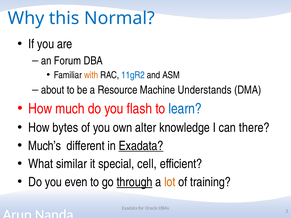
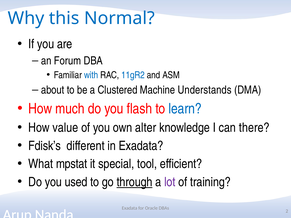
with colour: orange -> blue (91, 75)
Resource: Resource -> Clustered (118, 90)
bytes: bytes -> value (65, 128)
Much’s: Much’s -> Fdisk’s (45, 146)
Exadata underline: present -> none (141, 146)
similar: similar -> mpstat (72, 164)
cell: cell -> tool (147, 164)
even: even -> used (76, 182)
lot colour: orange -> purple (170, 182)
